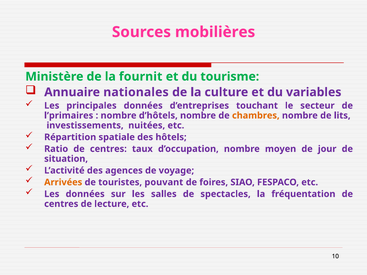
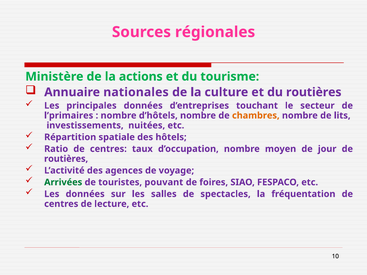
mobilières: mobilières -> régionales (215, 32)
fournit: fournit -> actions (141, 77)
du variables: variables -> routières (314, 92)
situation: situation -> routières (66, 159)
Arrivées colour: orange -> green (63, 182)
